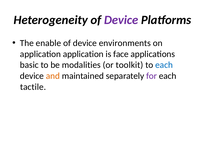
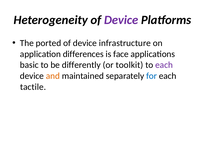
enable: enable -> ported (48, 43)
environments: environments -> infrastructure (125, 43)
application application: application -> differences (83, 54)
modalities: modalities -> differently (81, 65)
each colour: blue -> purple (164, 65)
for colour: purple -> blue (152, 76)
